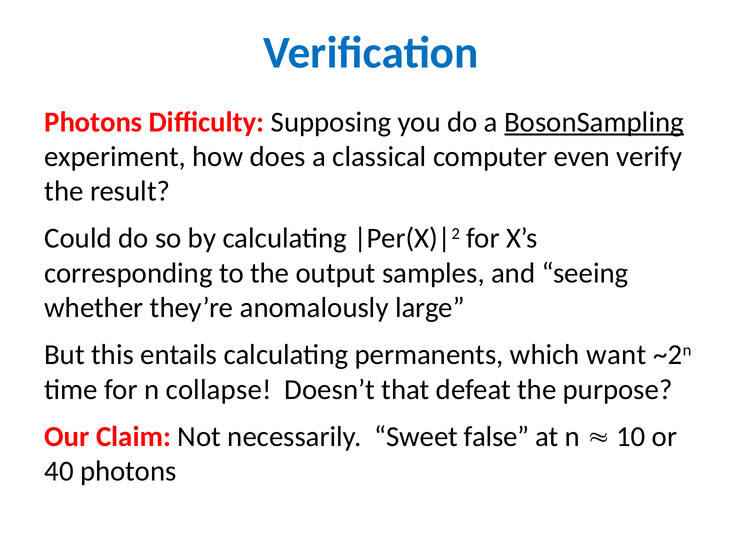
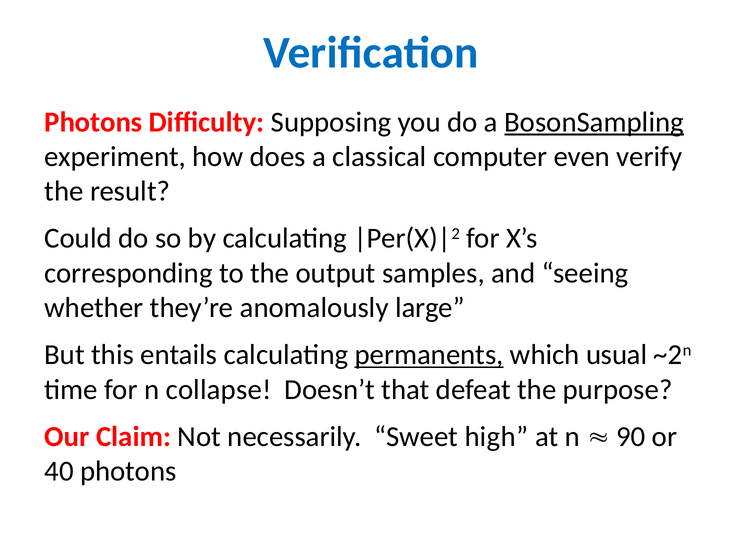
permanents underline: none -> present (429, 355)
want: want -> usual (617, 355)
false: false -> high (496, 436)
10: 10 -> 90 (631, 436)
